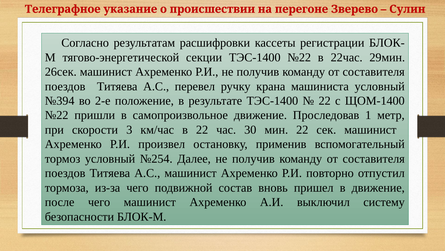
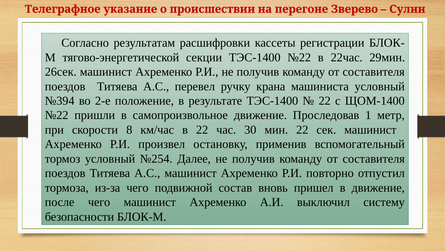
3: 3 -> 8 (129, 129)
